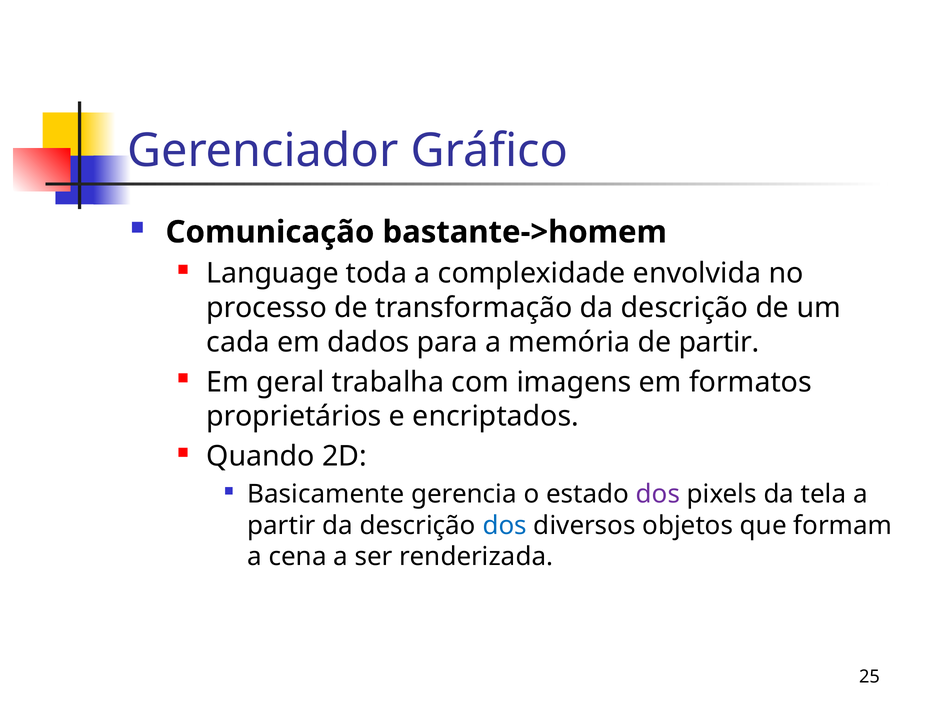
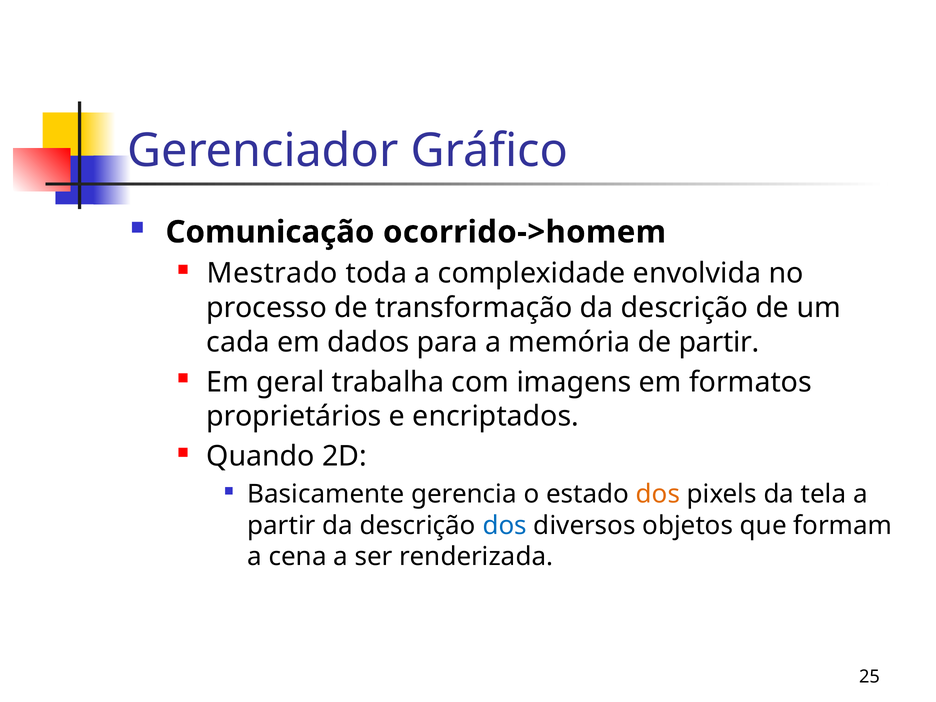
bastante->homem: bastante->homem -> ocorrido->homem (525, 232)
Language: Language -> Mestrado (272, 274)
dos colour: purple -> orange (658, 494)
